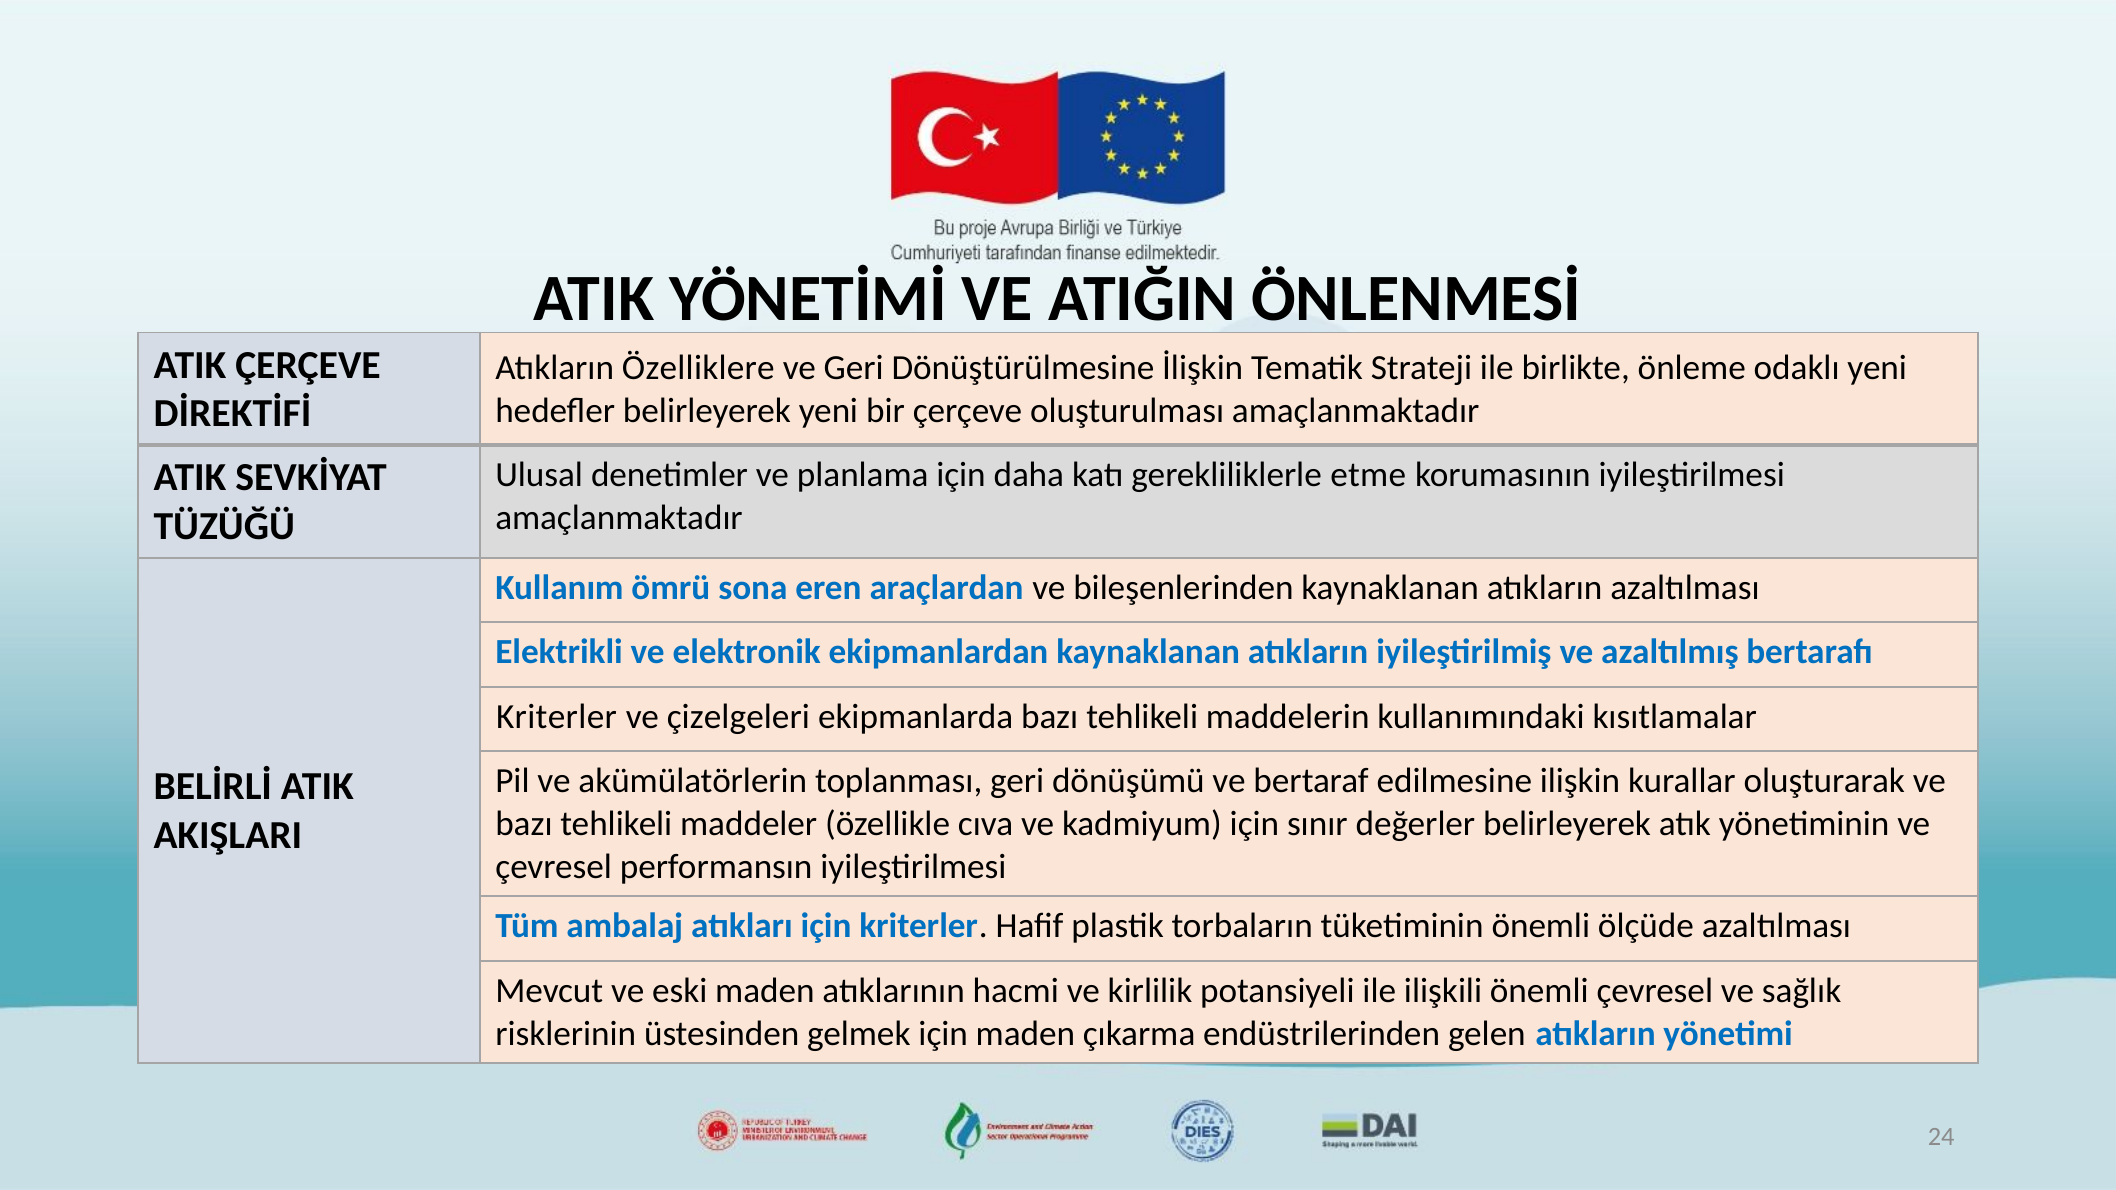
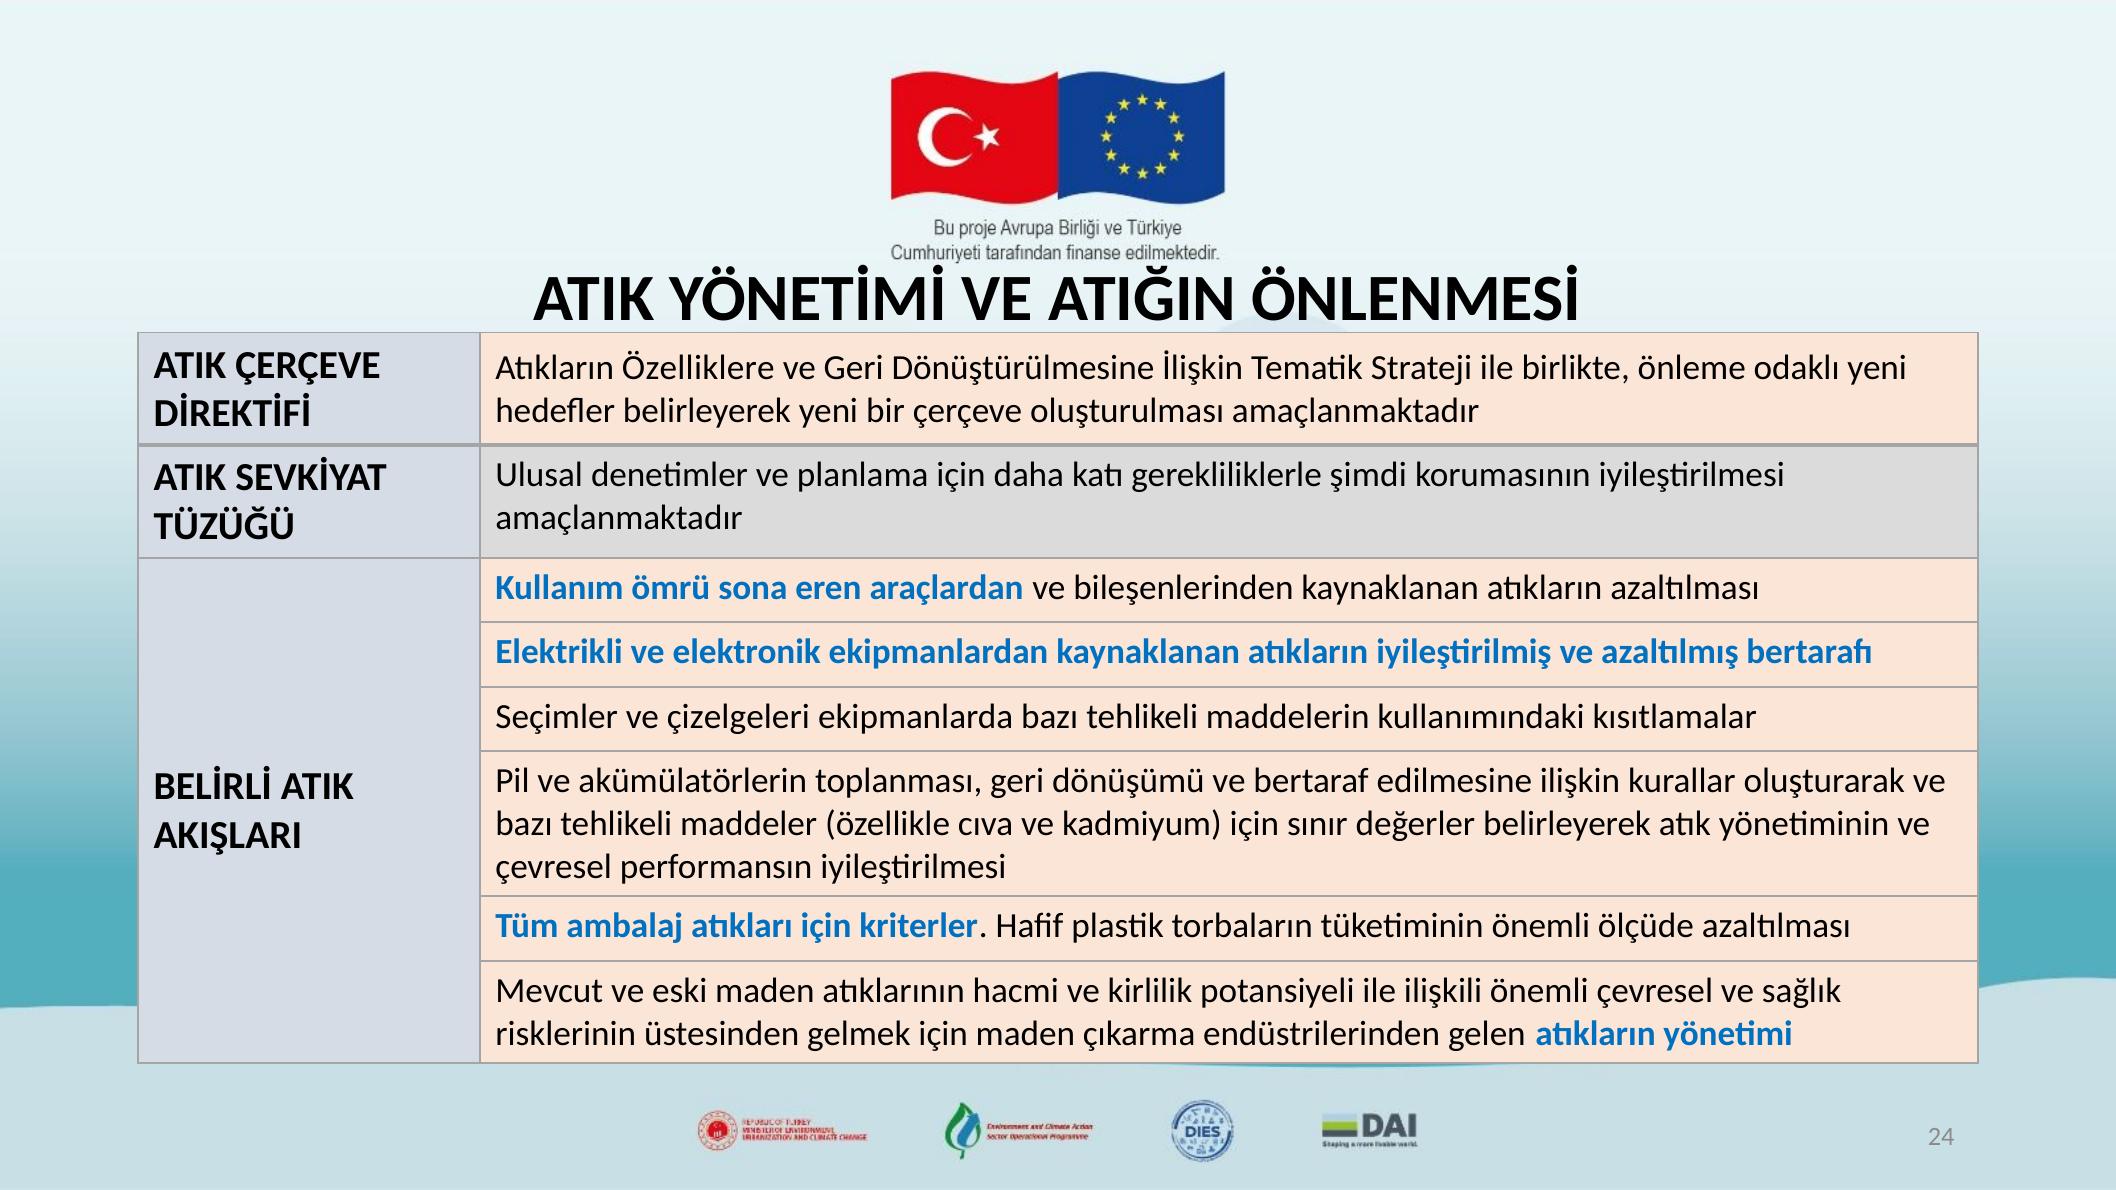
etme: etme -> şimdi (1368, 475)
Kriterler: Kriterler -> Seçimler (557, 717)
